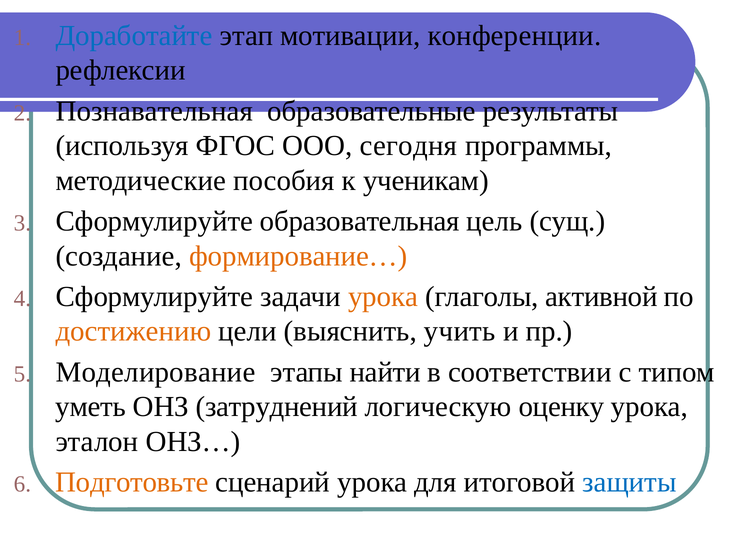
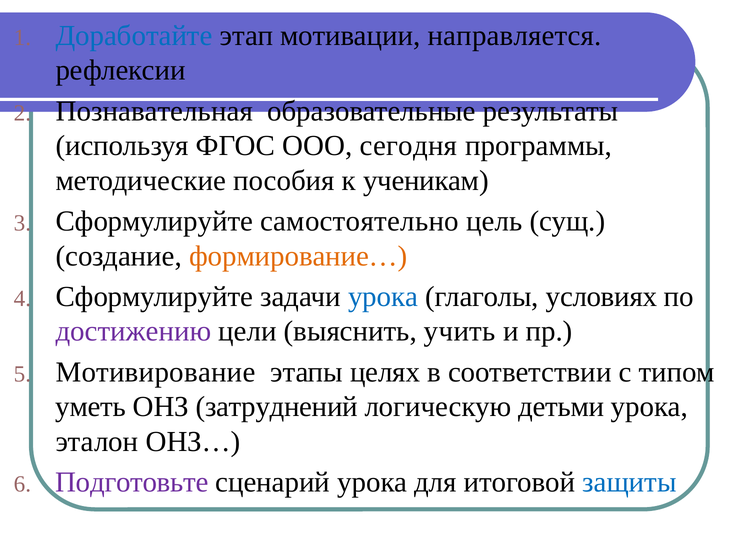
конференции: конференции -> направляется (514, 36)
образовательная: образовательная -> самостоятельно (360, 221)
урока colour: orange -> blue (383, 296)
активной: активной -> условиях (601, 296)
достижению colour: orange -> purple (133, 331)
Моделирование: Моделирование -> Мотивирование (156, 372)
найти: найти -> целях (385, 372)
оценку: оценку -> детьми (561, 407)
Подготовьте colour: orange -> purple (132, 482)
